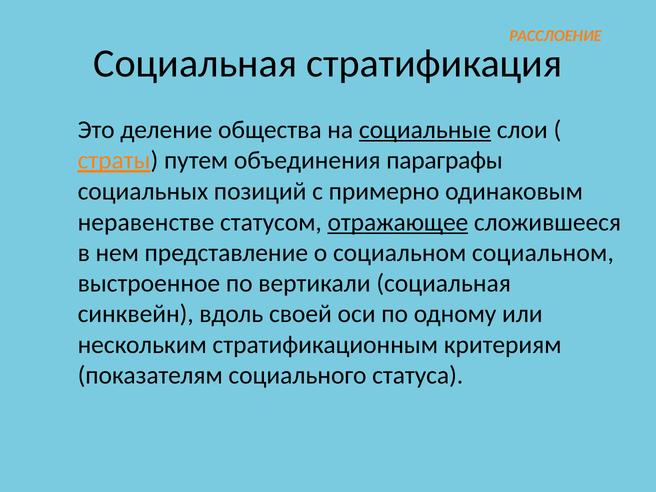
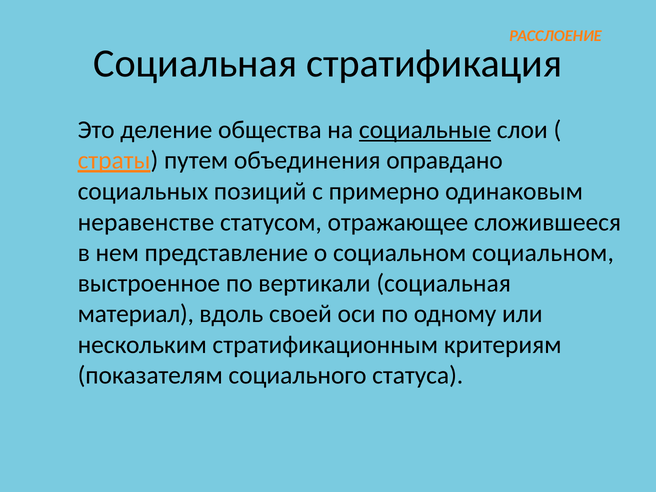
параграфы: параграфы -> оправдано (445, 160)
отражающее underline: present -> none (398, 222)
синквейн: синквейн -> материал (136, 314)
